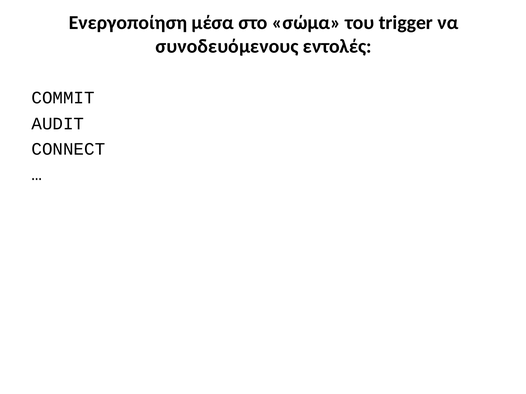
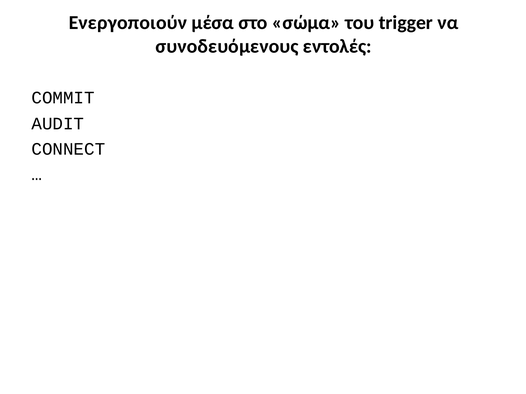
Ενεργοποίηση: Ενεργοποίηση -> Ενεργοποιούν (128, 23)
